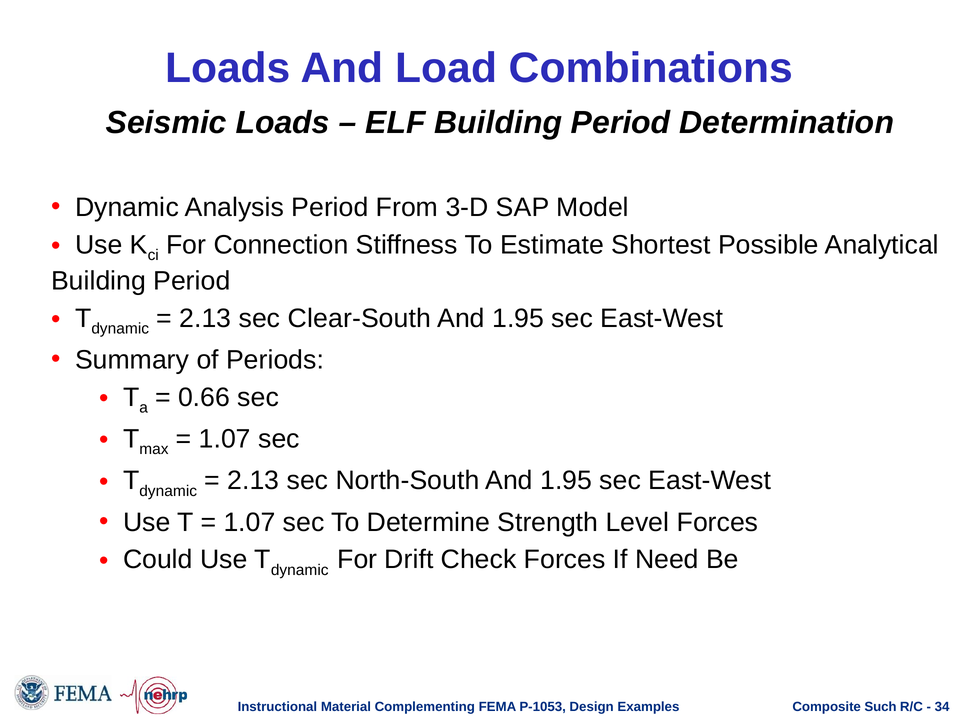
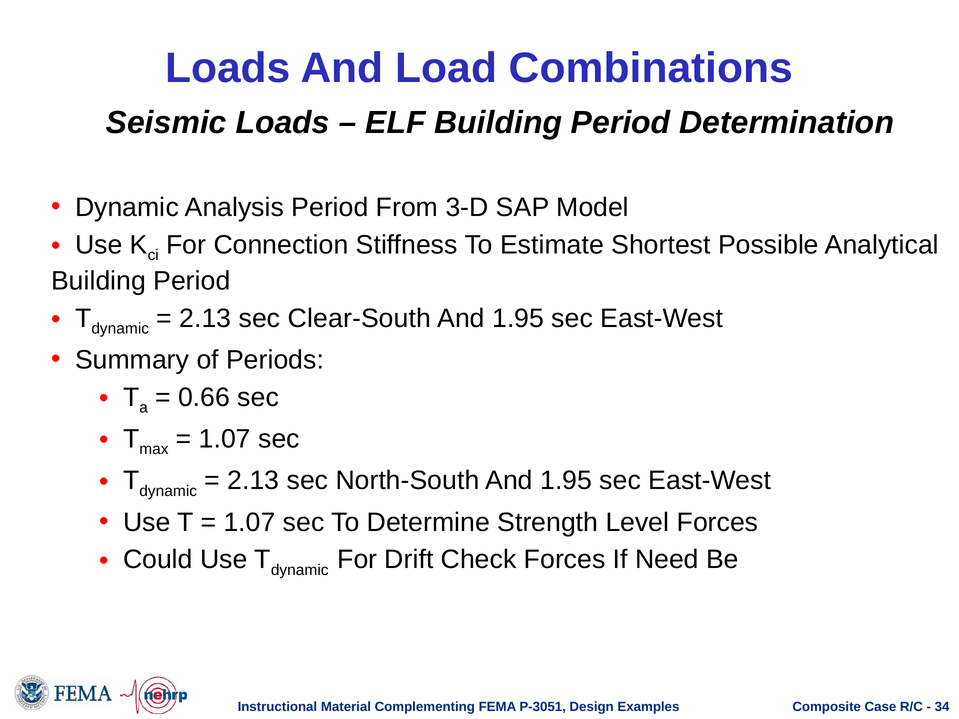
P-1053: P-1053 -> P-3051 (543, 707)
Such: Such -> Case (880, 707)
